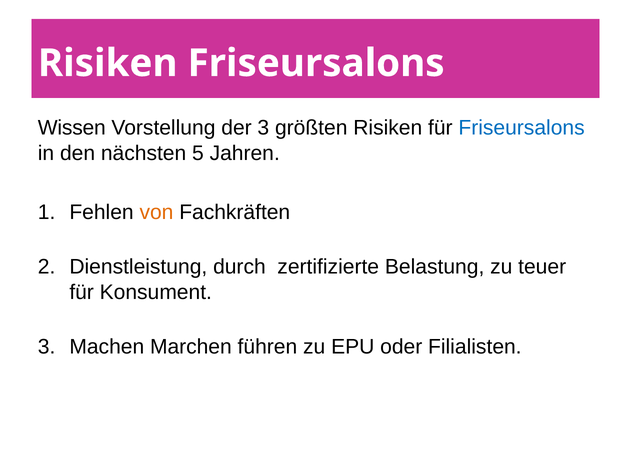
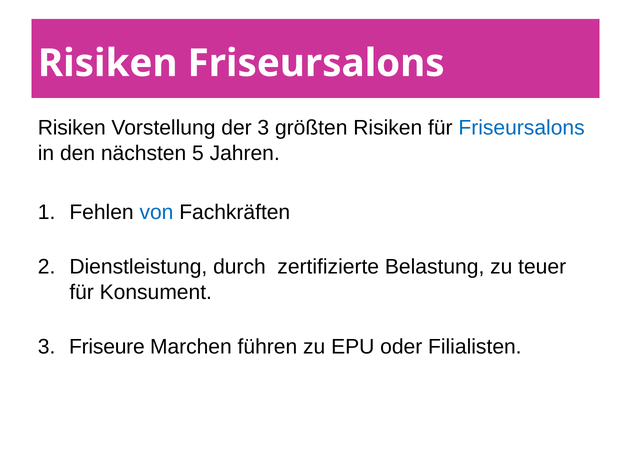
Wissen: Wissen -> Risiken (72, 128)
von colour: orange -> blue (156, 212)
Machen: Machen -> Friseure (107, 346)
